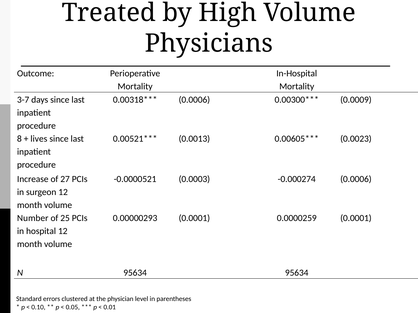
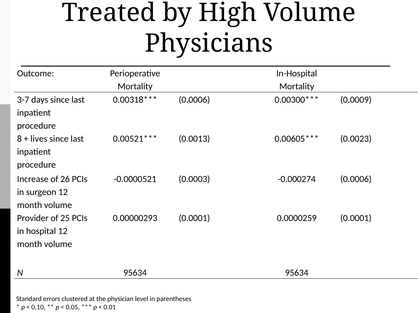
27: 27 -> 26 (65, 179)
Number: Number -> Provider (33, 219)
